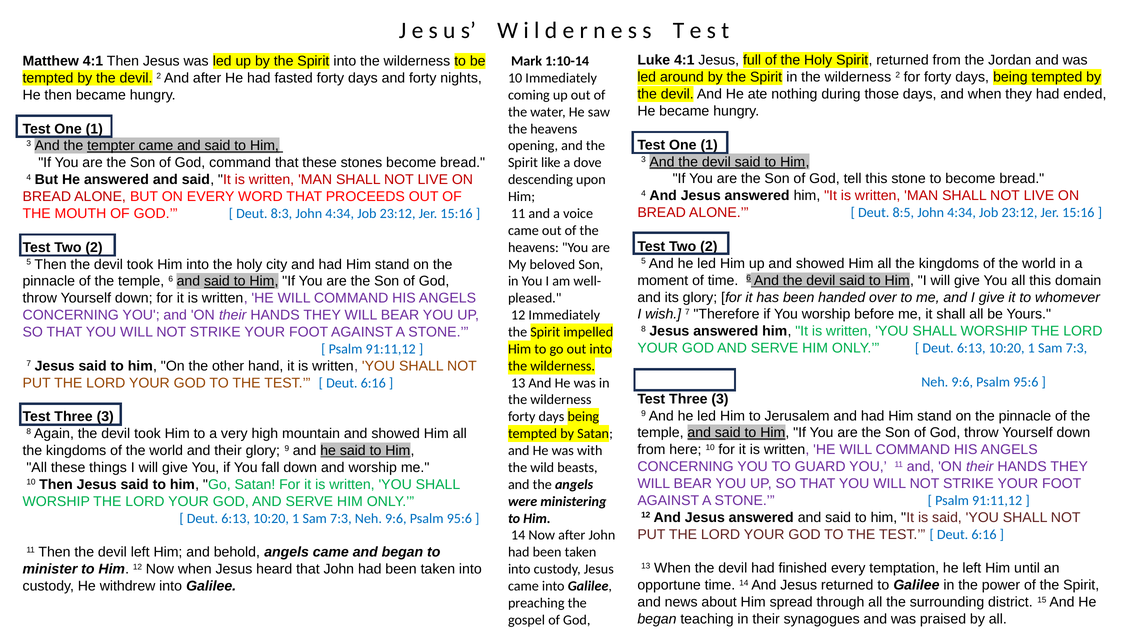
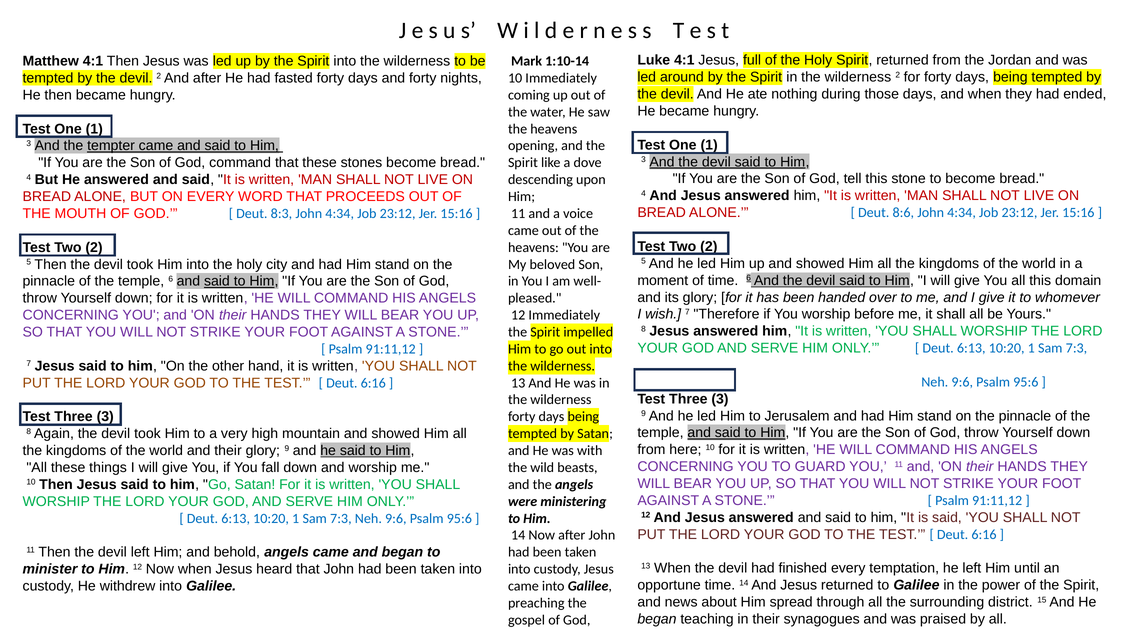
8:5: 8:5 -> 8:6 (903, 213)
